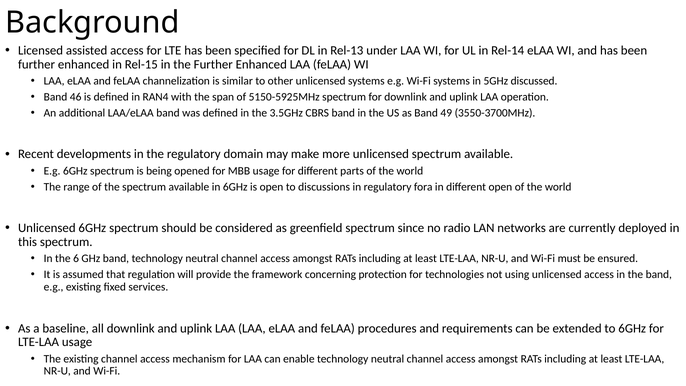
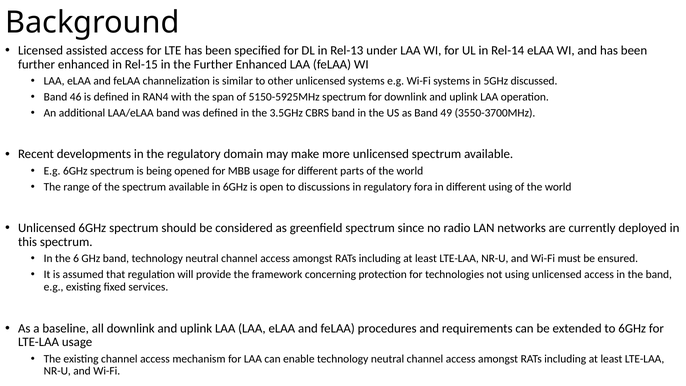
different open: open -> using (500, 187)
